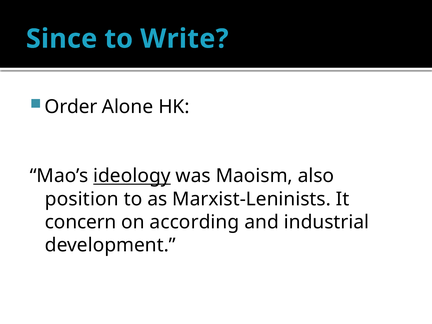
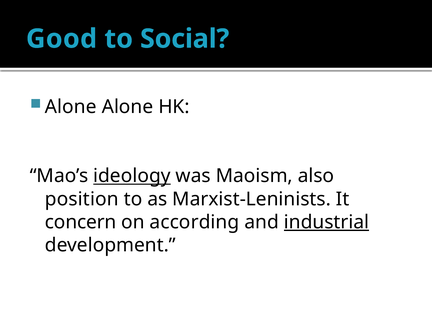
Since: Since -> Good (62, 39)
Write: Write -> Social (185, 39)
Order: Order -> Alone (71, 107)
industrial underline: none -> present (327, 222)
